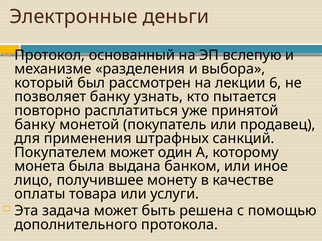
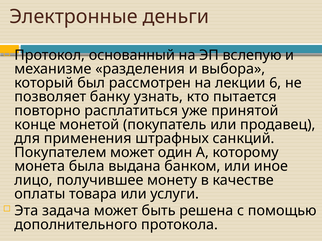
банку: банку -> конце (35, 125)
